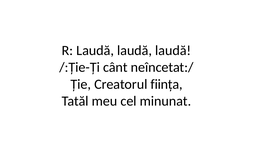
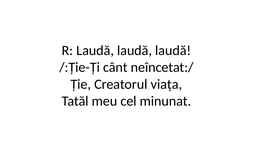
ființa: ființa -> viața (166, 84)
